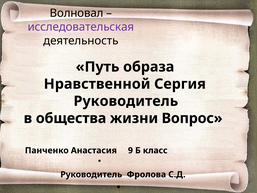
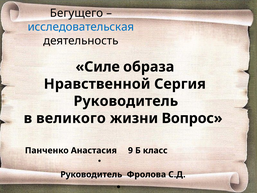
Волновал: Волновал -> Бегущего (77, 13)
исследовательская colour: purple -> blue (81, 27)
Путь: Путь -> Силе (98, 67)
общества: общества -> великого (71, 118)
